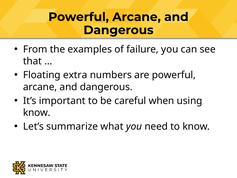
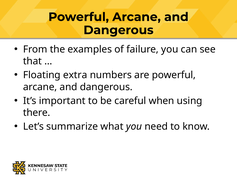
know: know -> there (37, 112)
